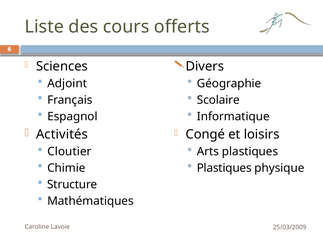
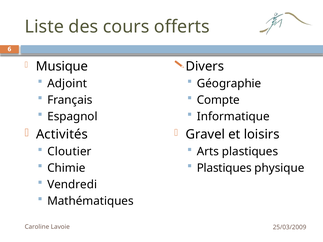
Sciences: Sciences -> Musique (62, 66)
Scolaire: Scolaire -> Compte (218, 100)
Congé: Congé -> Gravel (205, 135)
Structure: Structure -> Vendredi (72, 185)
